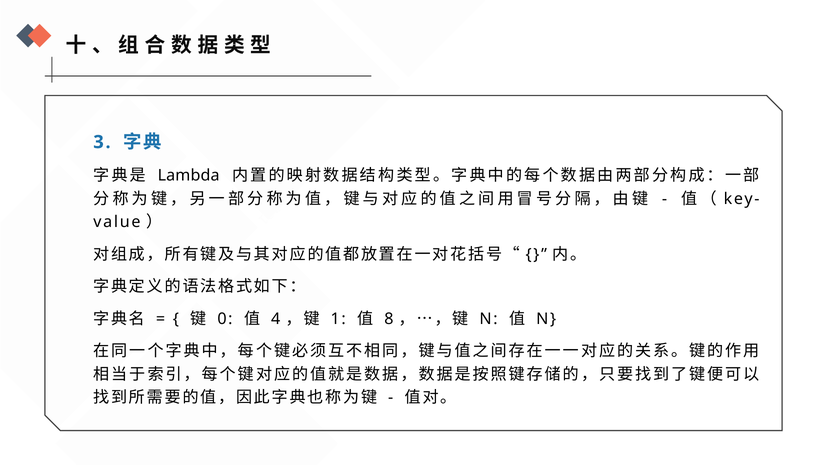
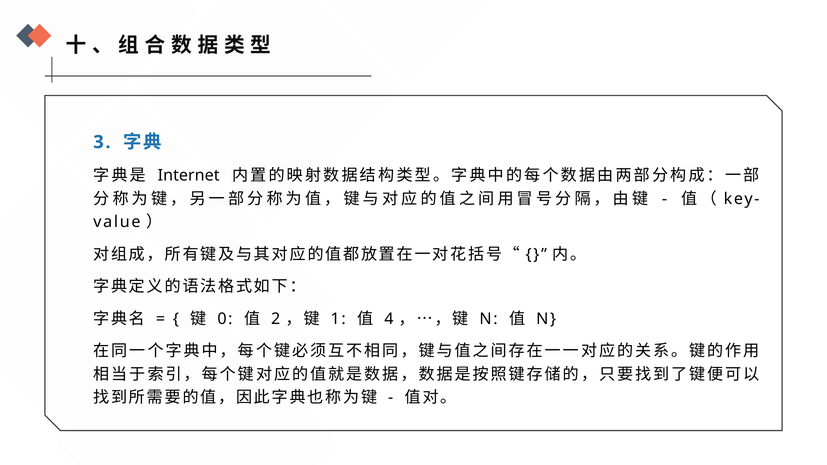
Lambda: Lambda -> Internet (189, 176)
4: 4 -> 2 (276, 319)
8: 8 -> 4 (389, 319)
